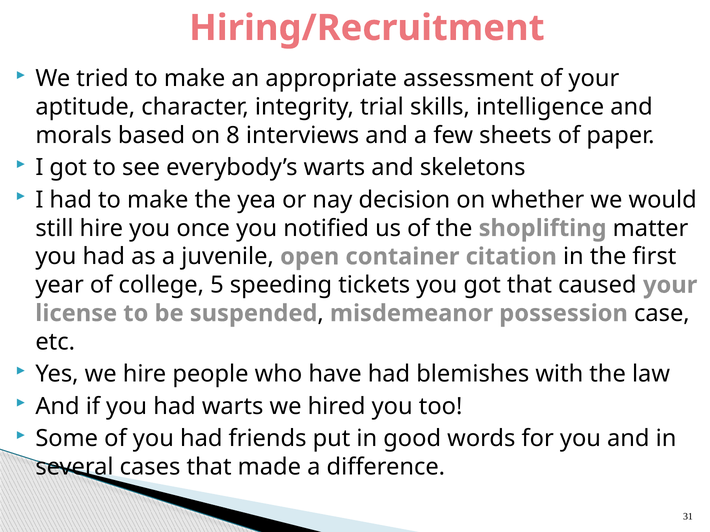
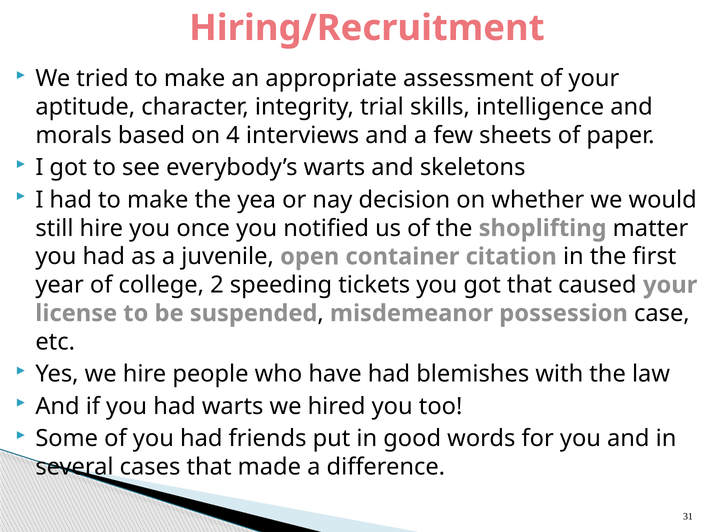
8: 8 -> 4 (233, 135)
5: 5 -> 2 (217, 285)
